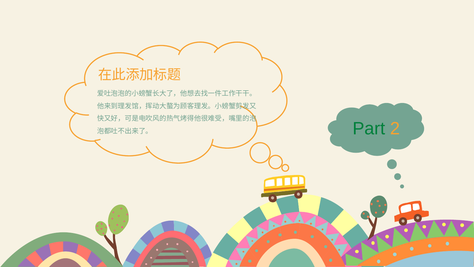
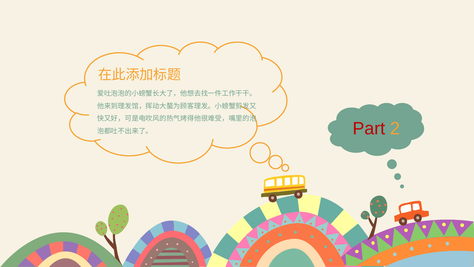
Part colour: green -> red (369, 128)
